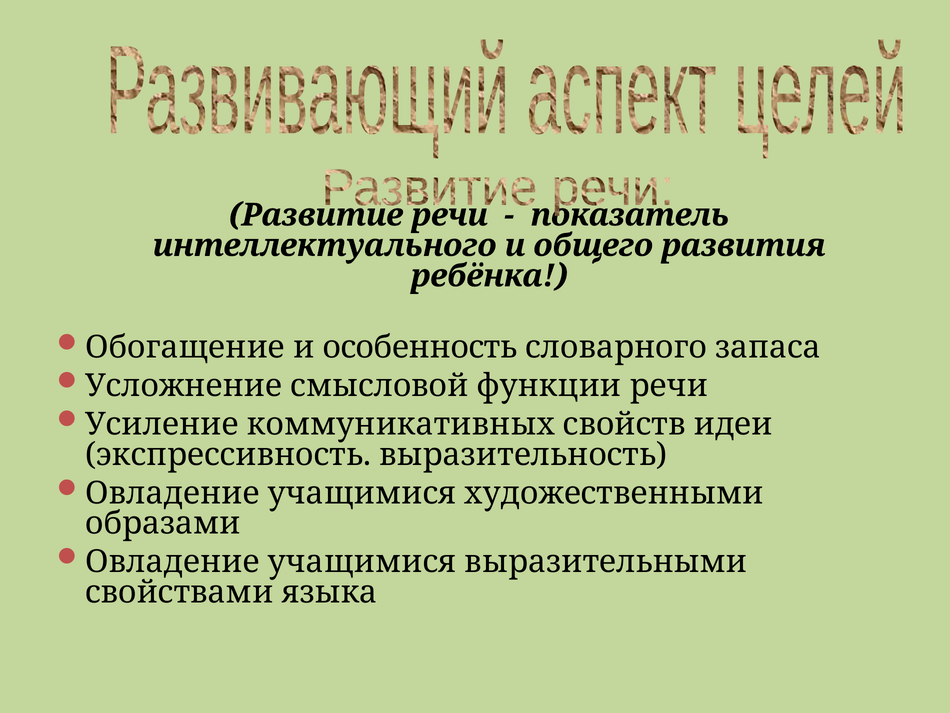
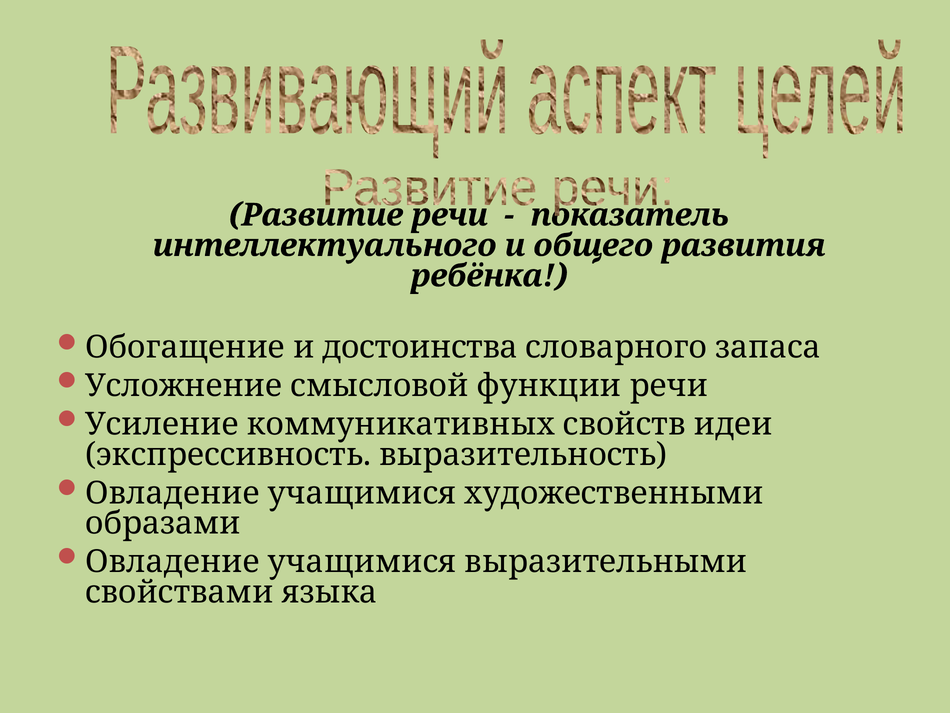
особенность: особенность -> достоинства (420, 347)
